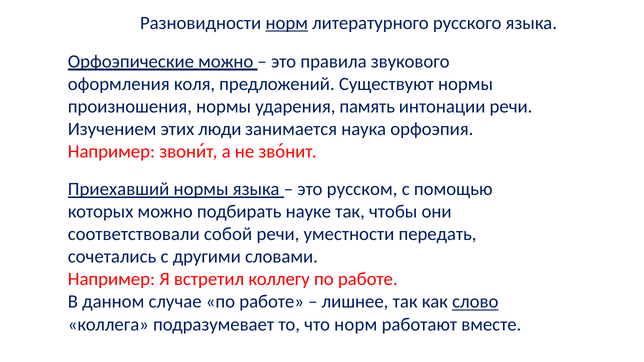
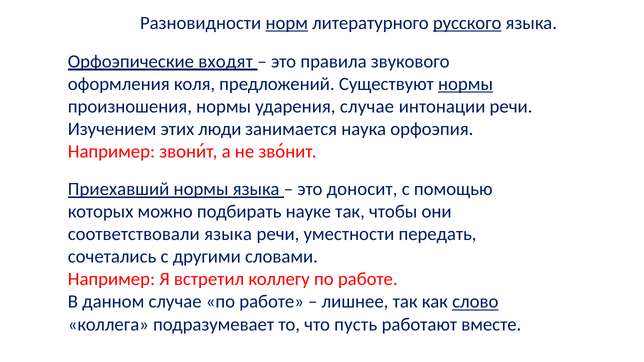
русского underline: none -> present (467, 23)
Орфоэпические можно: можно -> входят (226, 61)
нормы underline: none -> present (466, 84)
ударения память: память -> случае (367, 107)
русском: русском -> доносит (362, 189)
соответствовали собой: собой -> языка (228, 234)
что норм: норм -> пусть (356, 325)
